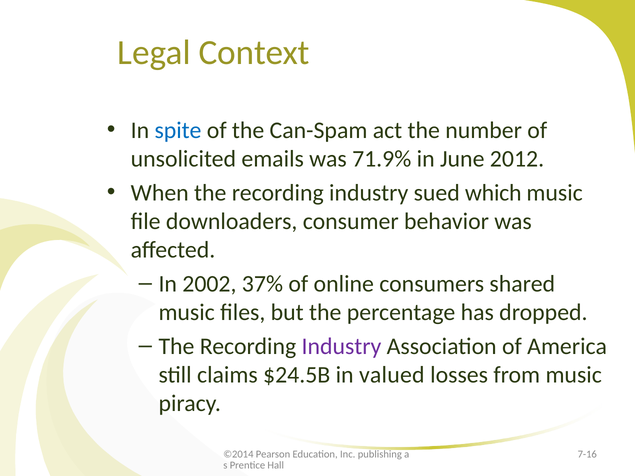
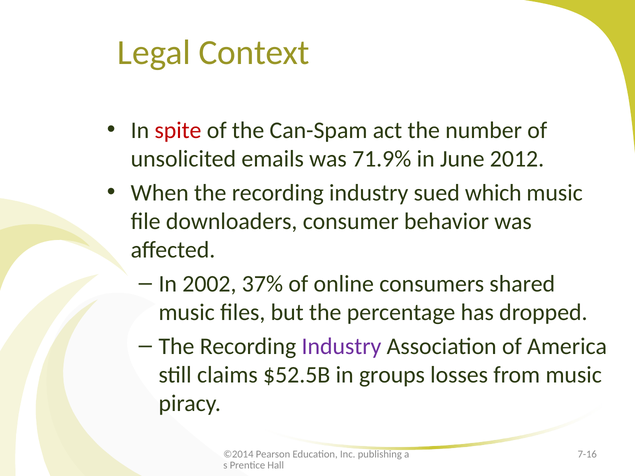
spite colour: blue -> red (178, 130)
$24.5B: $24.5B -> $52.5B (297, 375)
valued: valued -> groups (392, 375)
